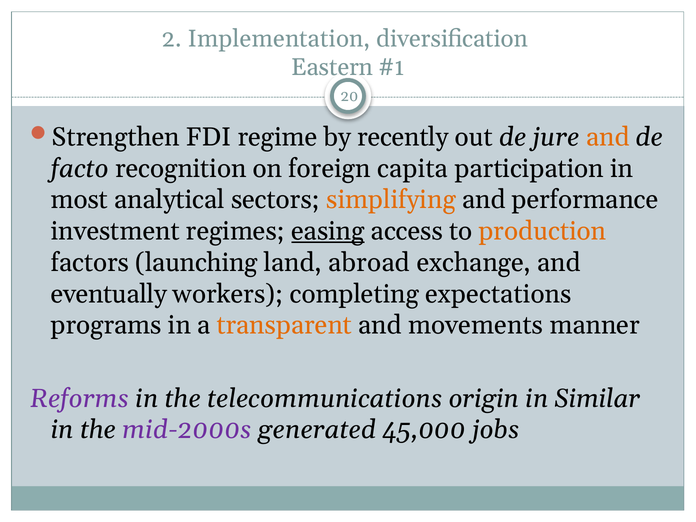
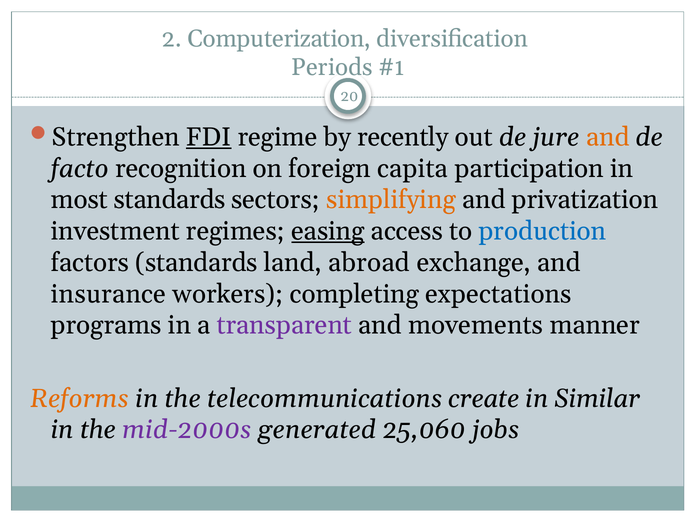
Implementation: Implementation -> Computerization (279, 39)
Eastern: Eastern -> Periods (332, 68)
FDI underline: none -> present (209, 137)
most analytical: analytical -> standards (170, 200)
performance: performance -> privatization (585, 200)
production colour: orange -> blue (542, 231)
factors launching: launching -> standards (197, 263)
eventually: eventually -> insurance (109, 294)
transparent colour: orange -> purple (284, 325)
Reforms colour: purple -> orange (79, 398)
origin: origin -> create (484, 398)
45,000: 45,000 -> 25,060 (424, 430)
